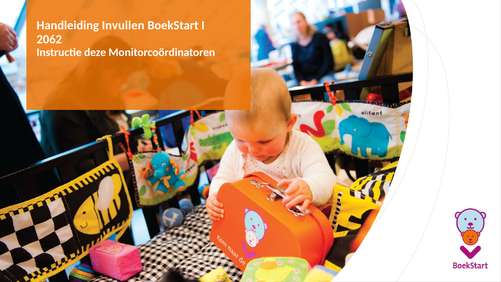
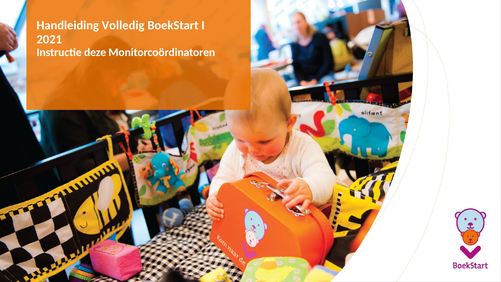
Invullen: Invullen -> Volledig (123, 25)
2062: 2062 -> 2021 (49, 39)
